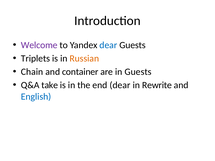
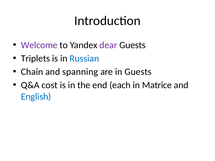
dear colour: blue -> purple (108, 45)
Russian colour: orange -> blue (84, 58)
container: container -> spanning (80, 72)
take: take -> cost (50, 85)
end dear: dear -> each (120, 85)
Rewrite: Rewrite -> Matrice (157, 85)
